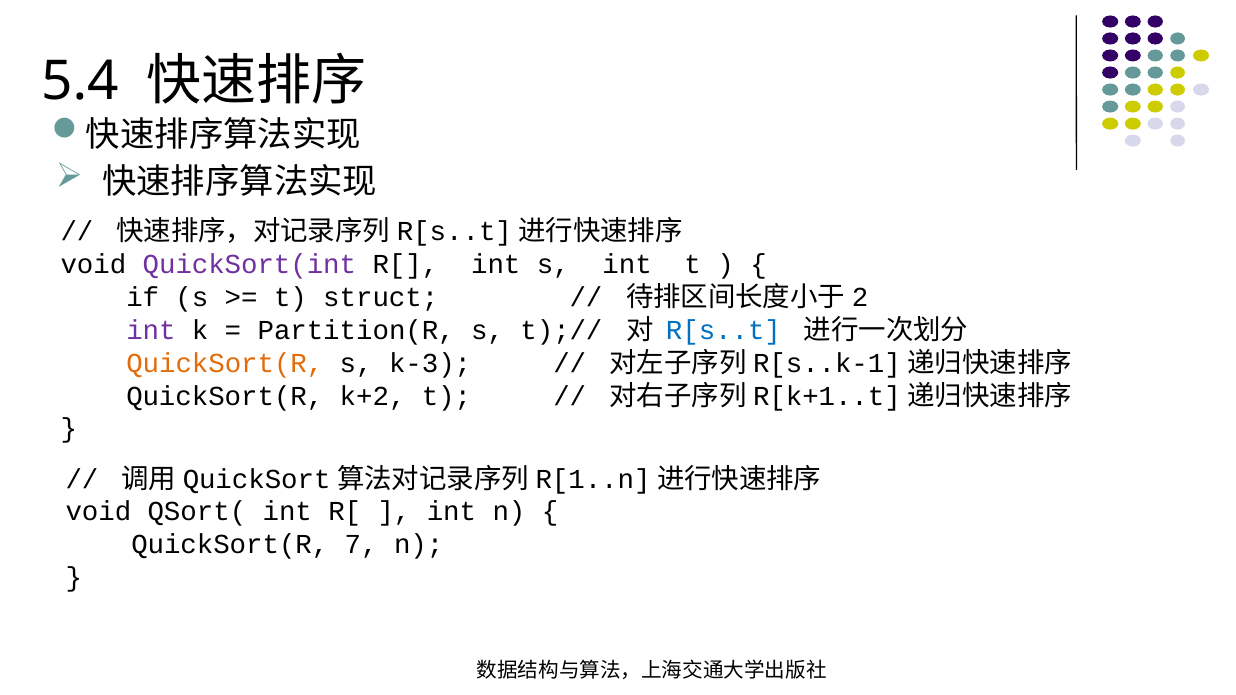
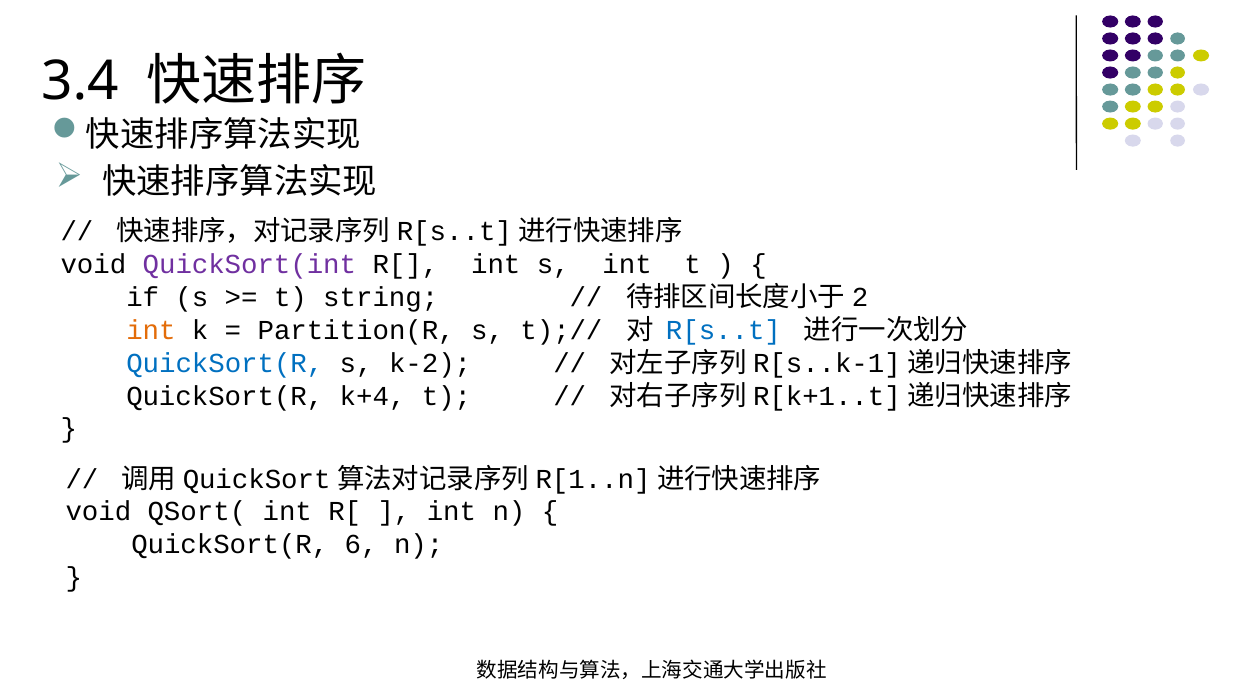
5.4: 5.4 -> 3.4 (80, 81)
struct: struct -> string (381, 297)
int colour: purple -> orange (151, 330)
QuickSort(R colour: orange -> blue (225, 363)
k-3: k-3 -> k-2 (430, 363)
k+2: k+2 -> k+4 (373, 396)
7: 7 -> 6 (361, 545)
